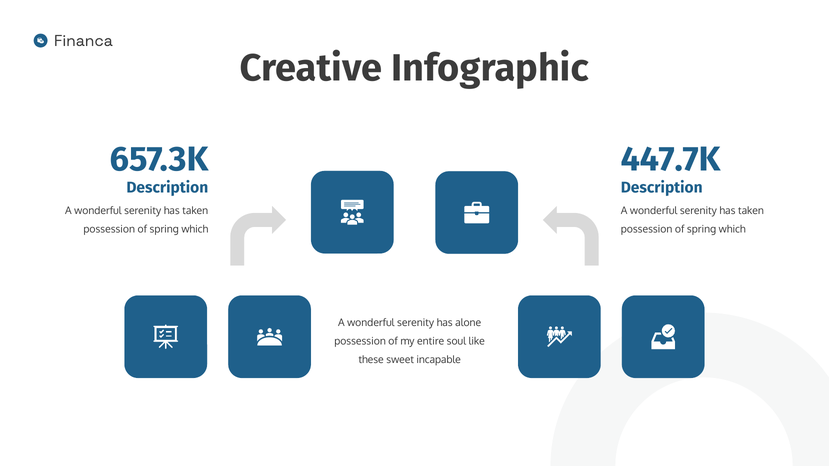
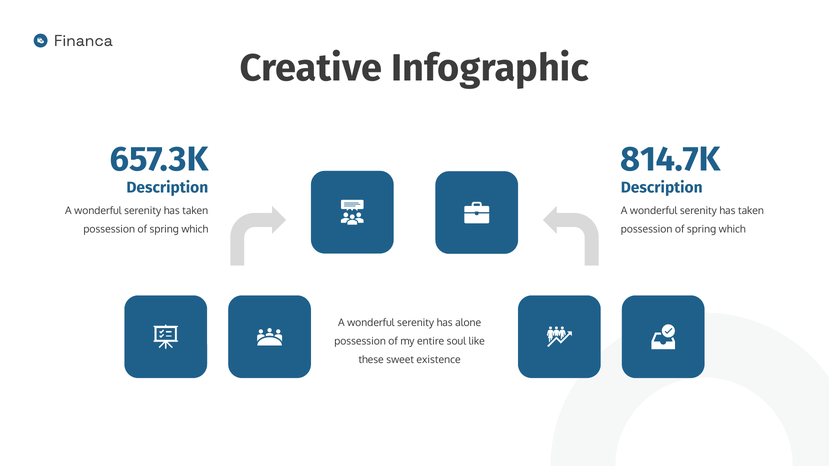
447.7K: 447.7K -> 814.7K (670, 160)
incapable: incapable -> existence (439, 360)
